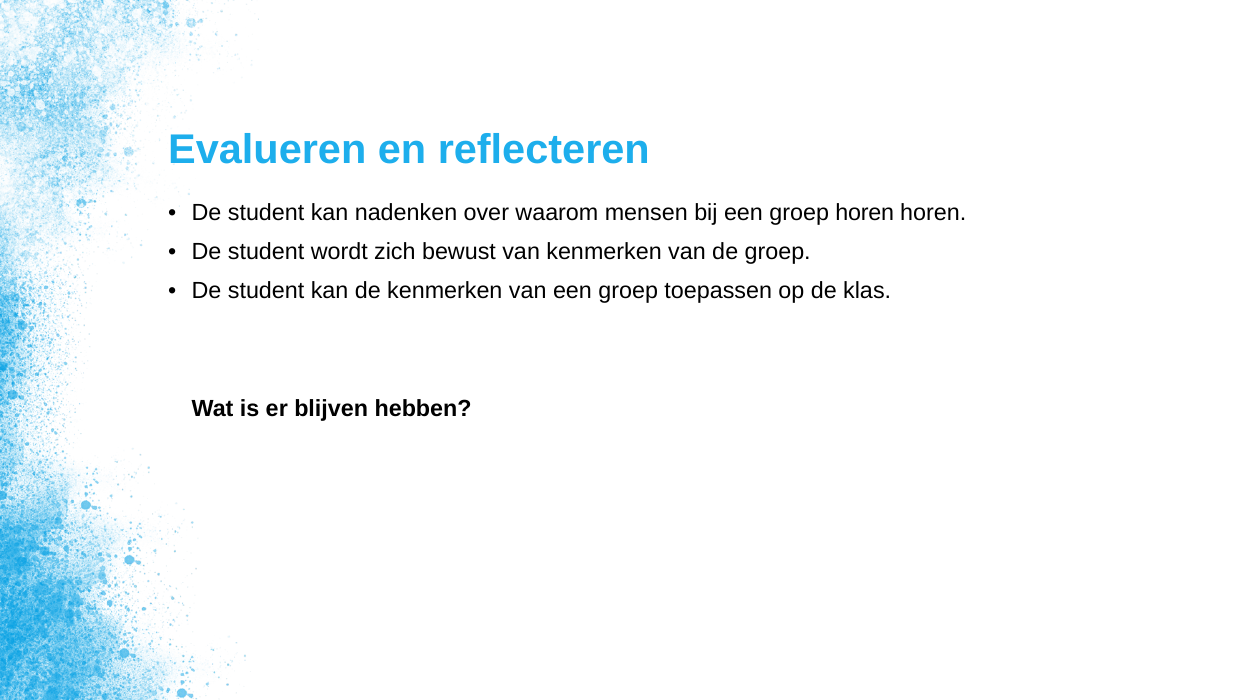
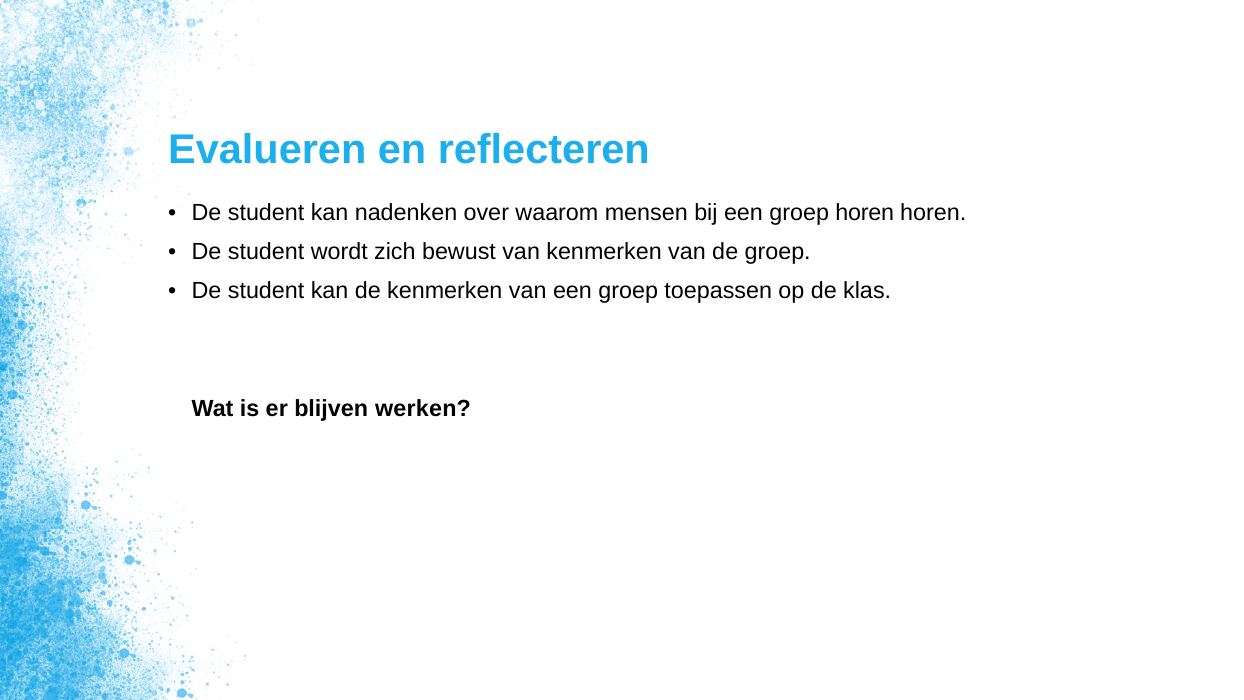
hebben: hebben -> werken (423, 409)
